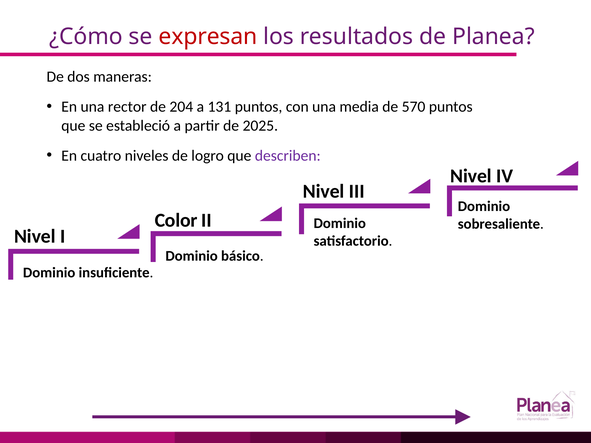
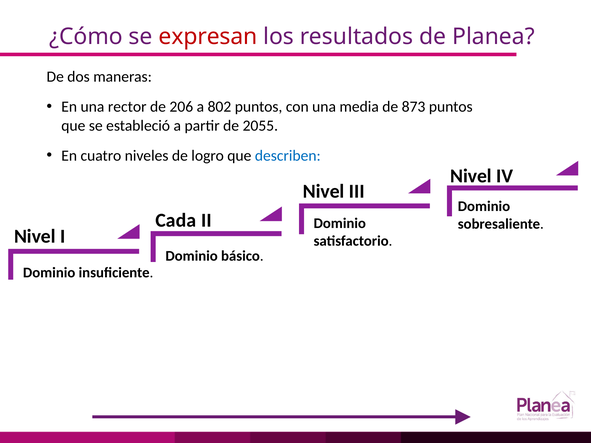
204: 204 -> 206 (181, 107)
131: 131 -> 802 (219, 107)
570: 570 -> 873 (414, 107)
2025: 2025 -> 2055 (260, 126)
describen colour: purple -> blue (288, 156)
Color: Color -> Cada (176, 220)
